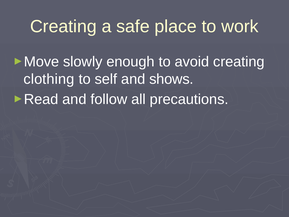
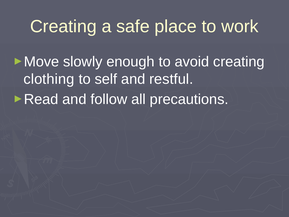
shows: shows -> restful (171, 79)
